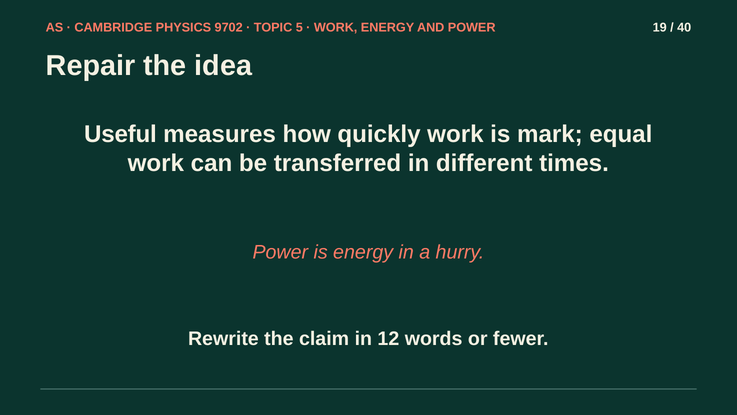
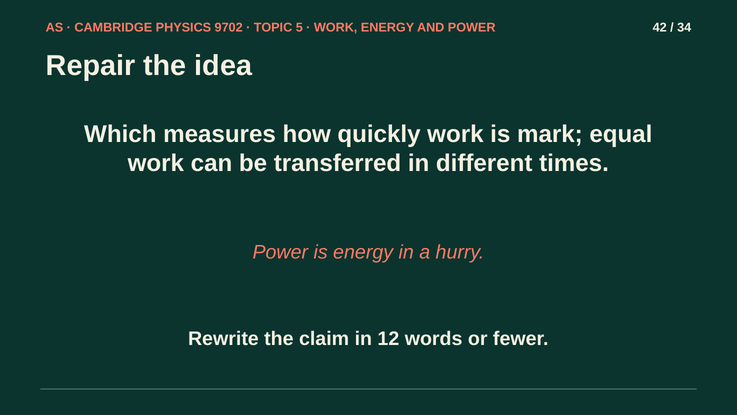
19: 19 -> 42 (660, 27)
40: 40 -> 34 (684, 27)
Useful: Useful -> Which (120, 134)
